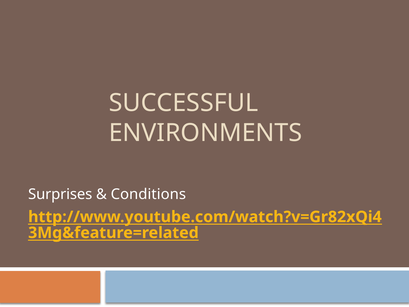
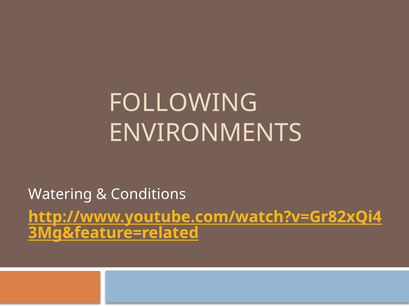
SUCCESSFUL: SUCCESSFUL -> FOLLOWING (183, 103)
Surprises: Surprises -> Watering (60, 194)
